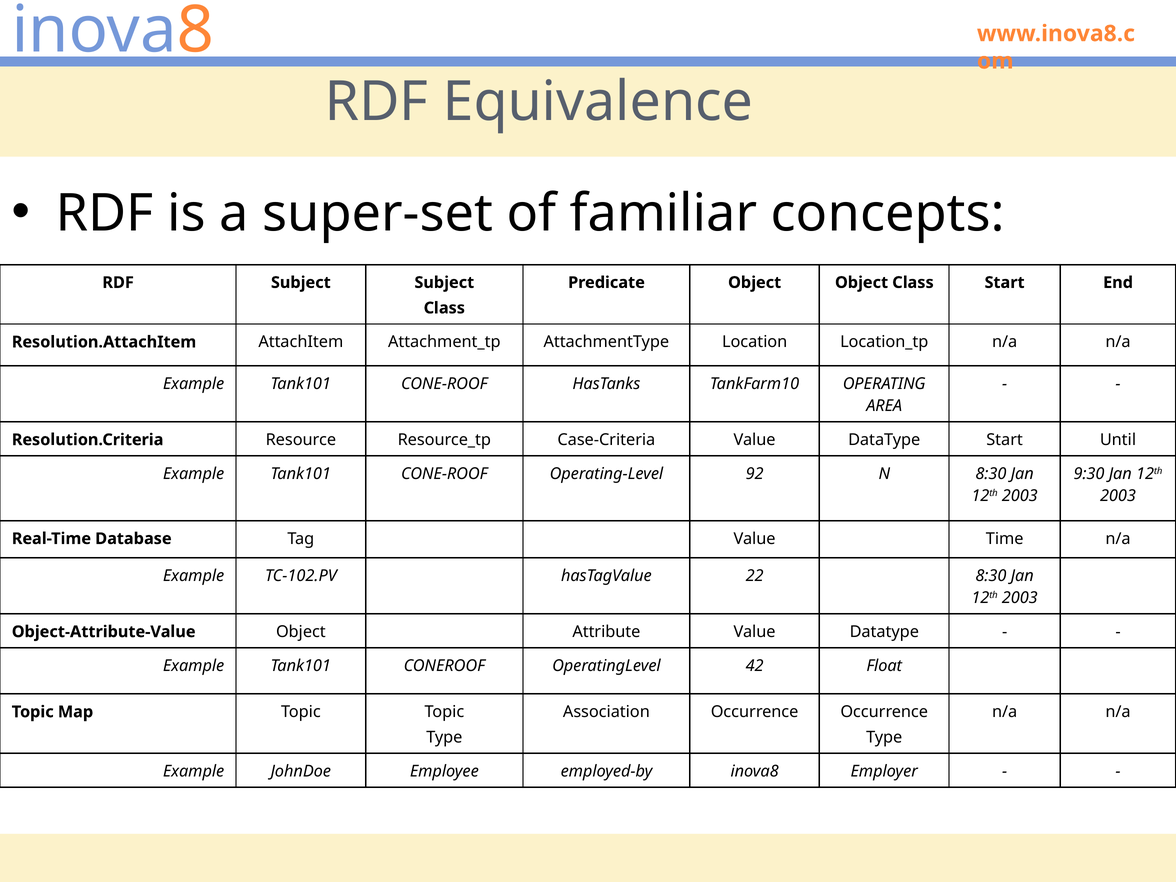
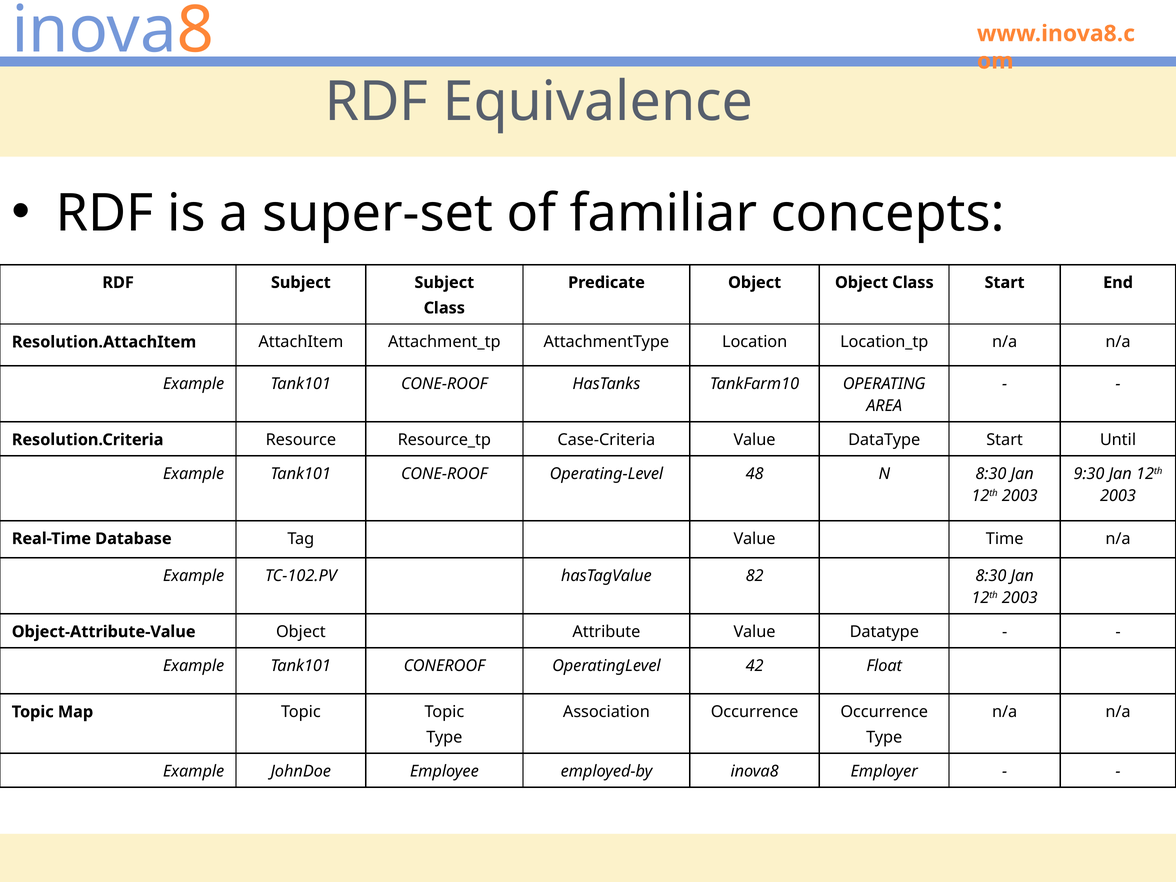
92: 92 -> 48 (755, 474)
22: 22 -> 82 (755, 576)
